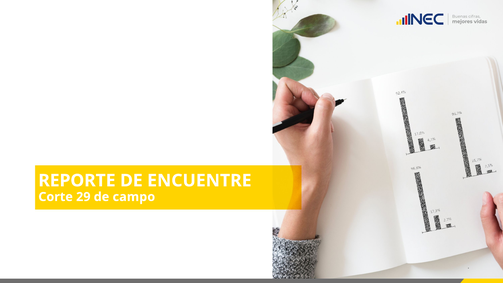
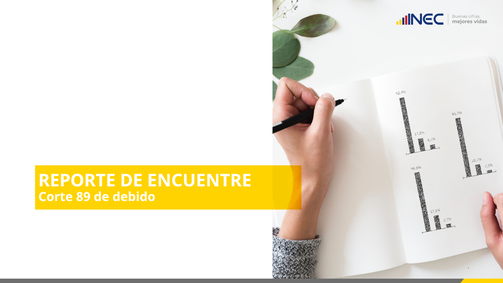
29: 29 -> 89 (83, 197)
campo: campo -> debido (134, 197)
